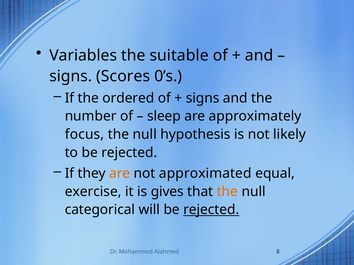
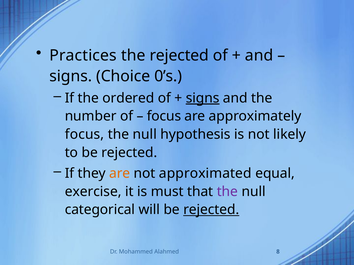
Variables: Variables -> Practices (83, 56)
the suitable: suitable -> rejected (179, 56)
Scores: Scores -> Choice (123, 76)
signs underline: none -> present (203, 98)
sleep: sleep -> focus (164, 116)
gives: gives -> must (167, 192)
the colour: orange -> purple (227, 192)
